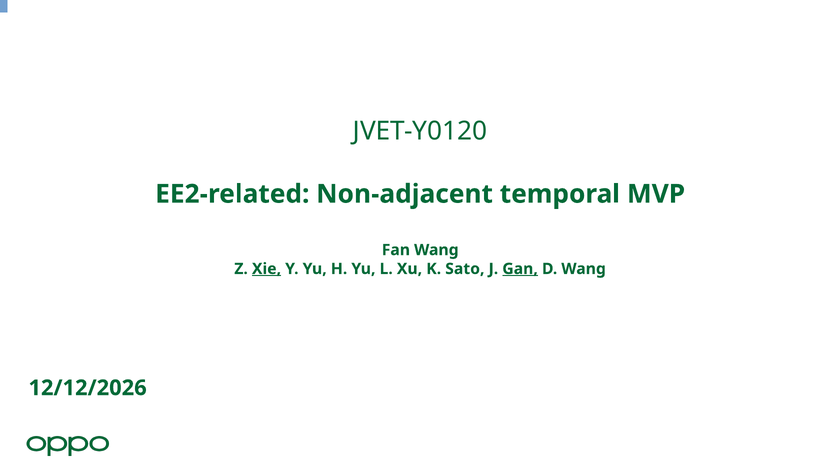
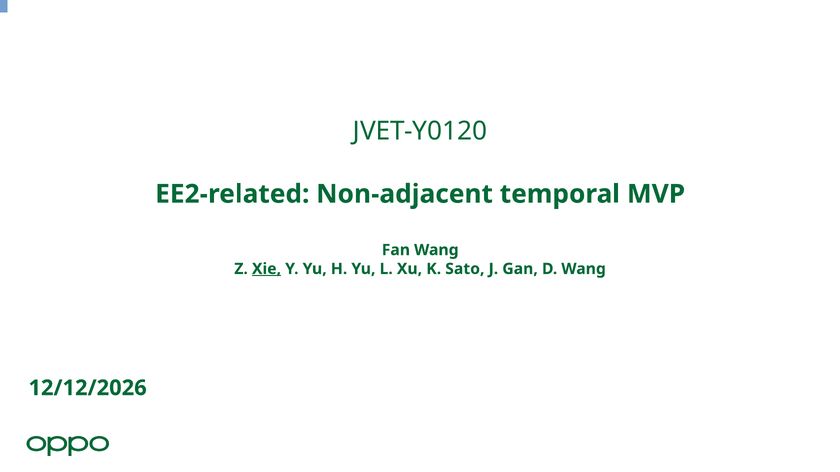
Gan underline: present -> none (520, 269)
